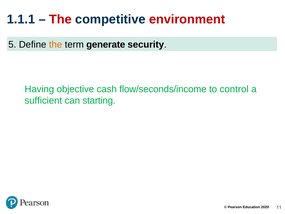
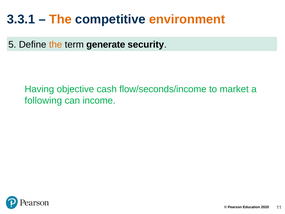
1.1.1: 1.1.1 -> 3.3.1 (21, 19)
The colour: red -> orange (60, 19)
environment colour: red -> orange (187, 19)
control: control -> market (234, 89)
sufficient: sufficient -> following (43, 100)
starting: starting -> income (99, 100)
